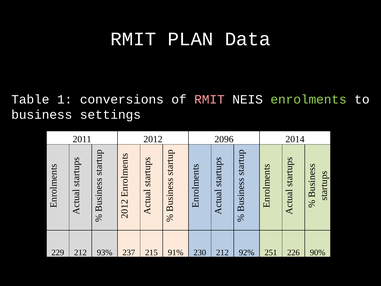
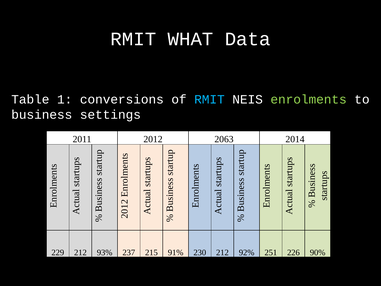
PLAN: PLAN -> WHAT (191, 39)
RMIT colour: pink -> light blue (209, 99)
2096: 2096 -> 2063 (224, 139)
